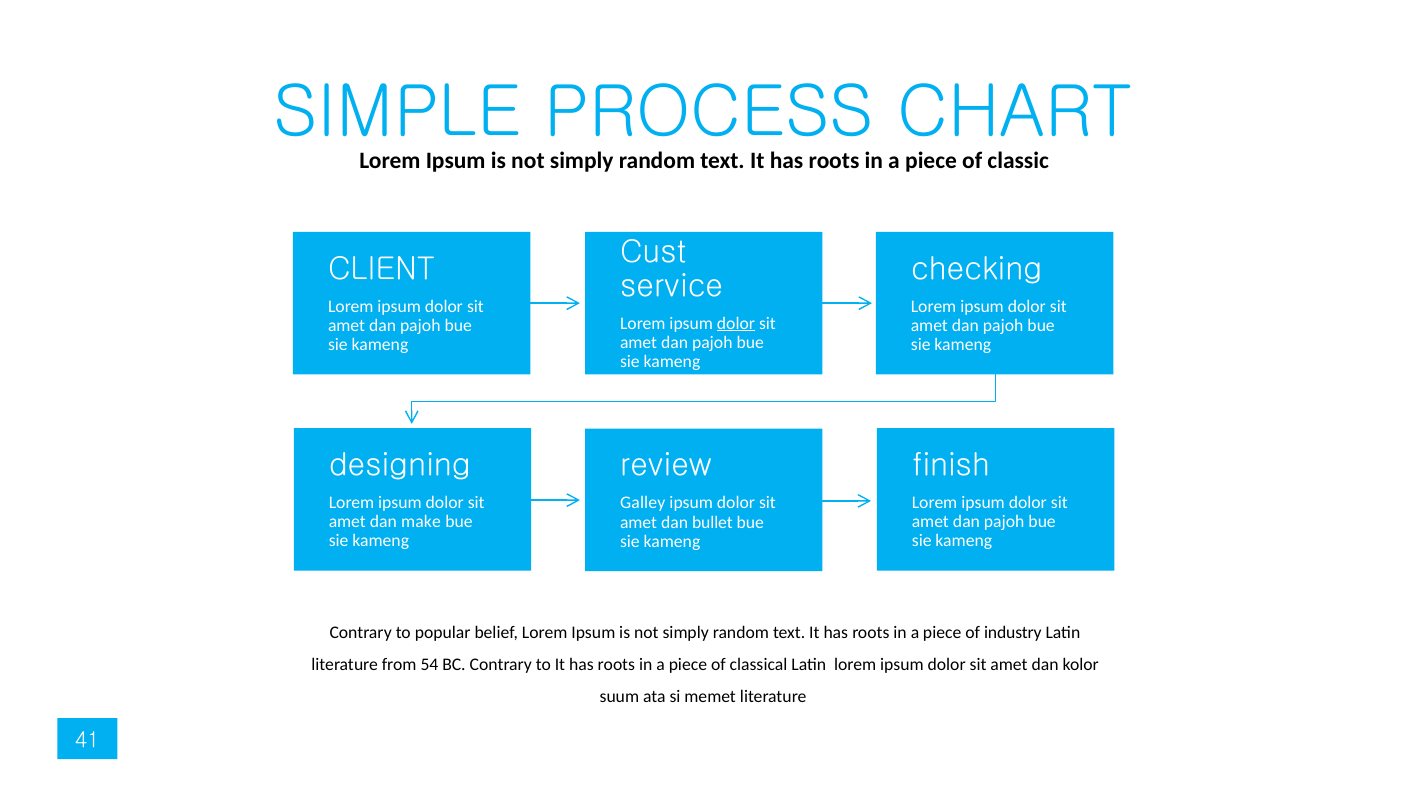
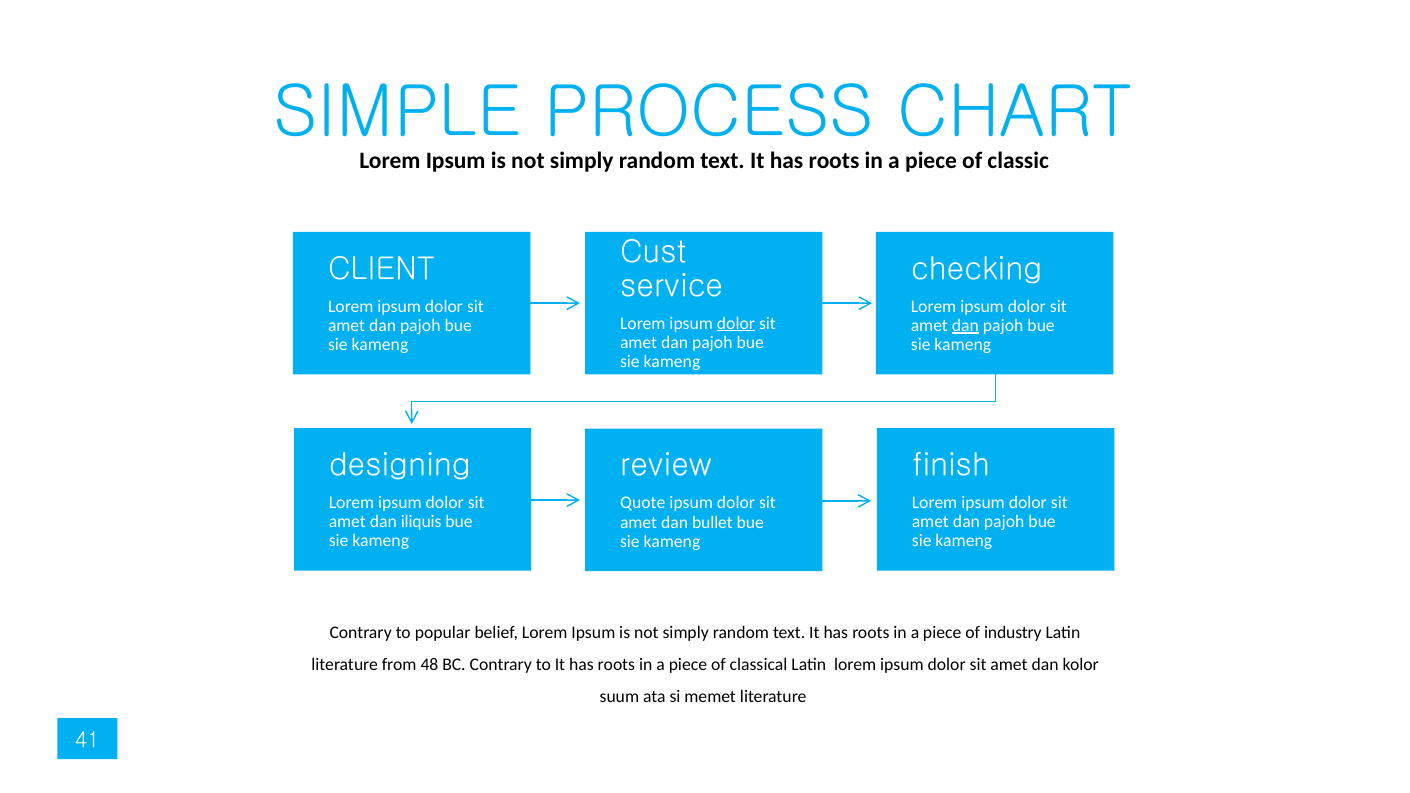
dan underline: none -> present (965, 325)
Galley: Galley -> Quote (643, 503)
make: make -> iliquis (421, 522)
54: 54 -> 48 (429, 665)
